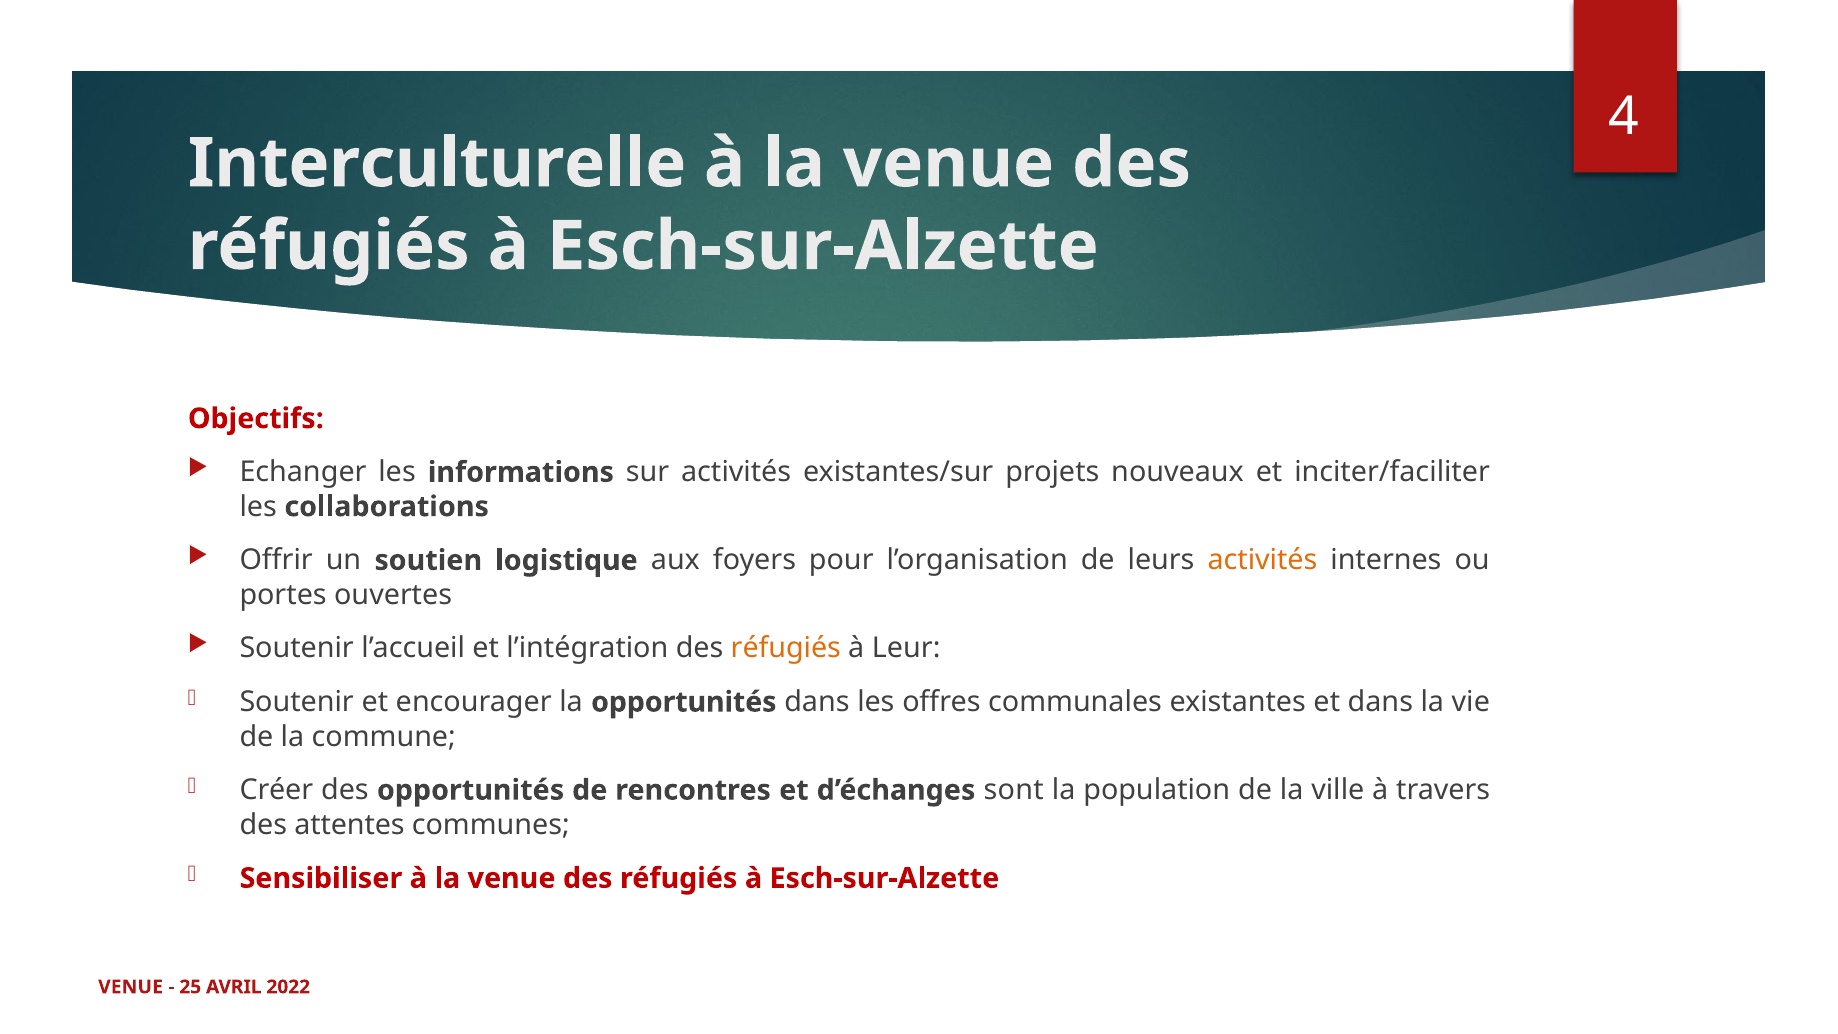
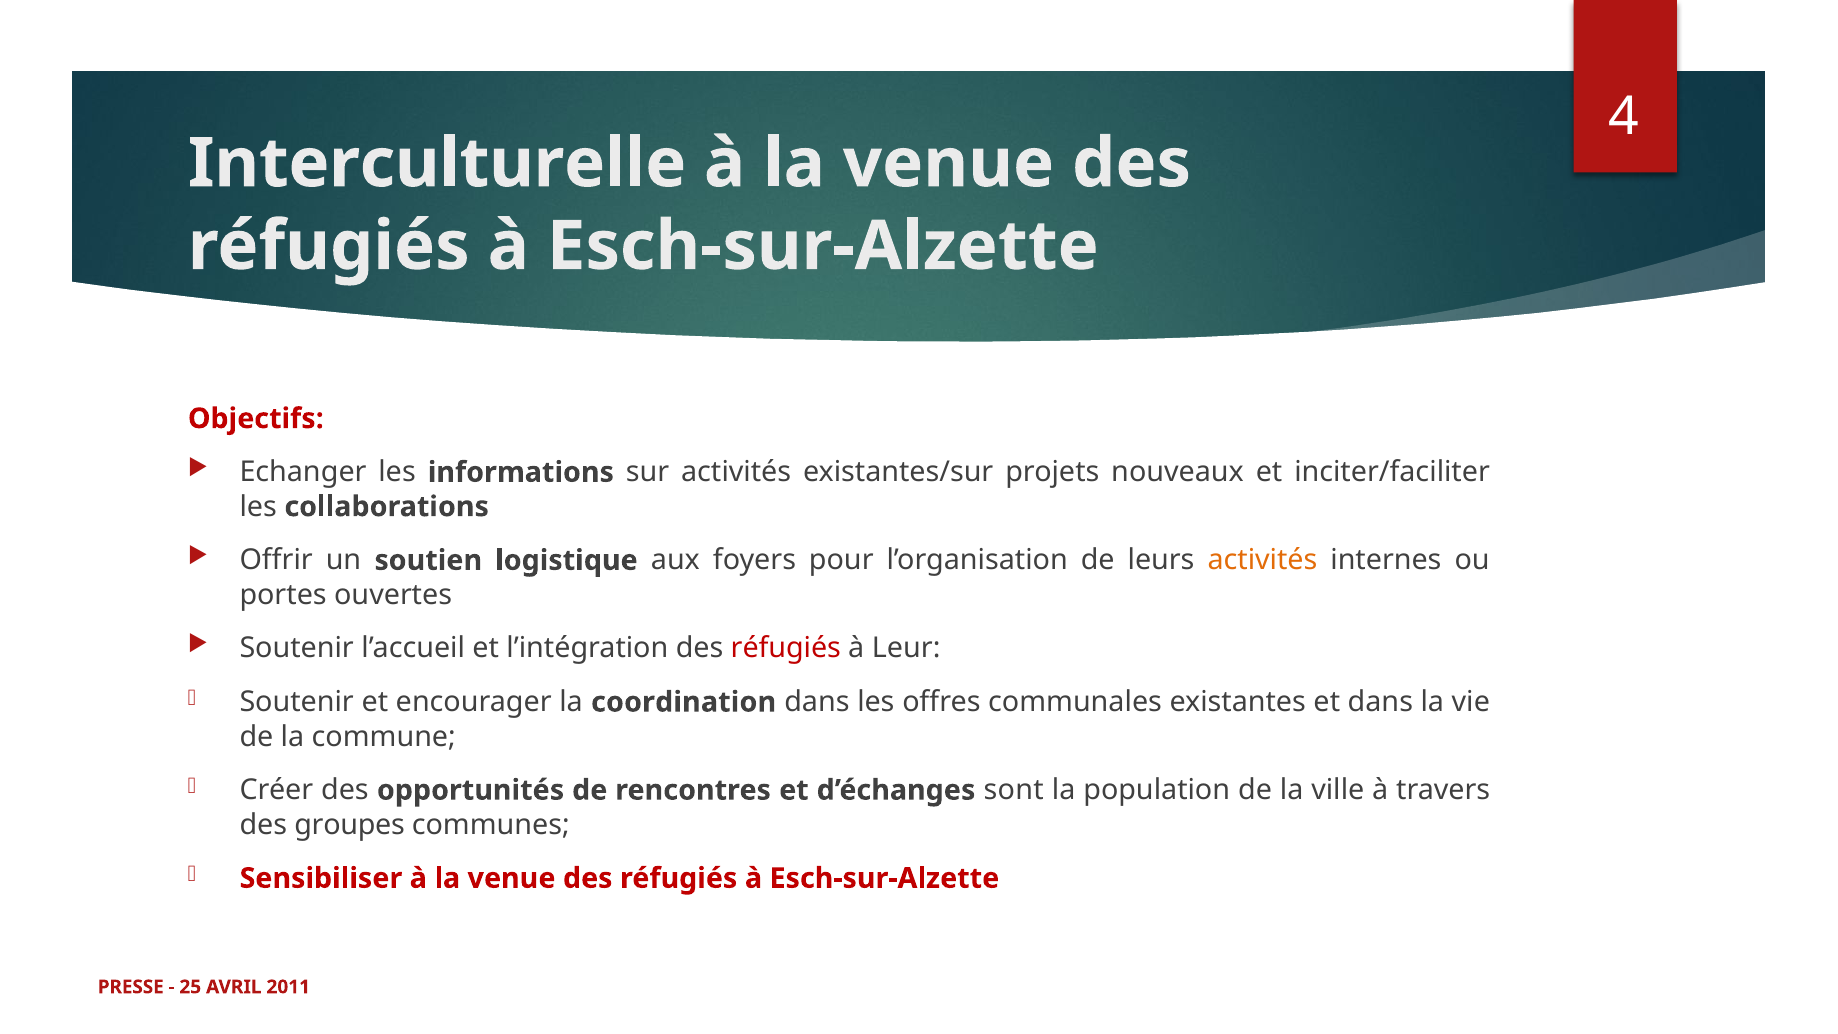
réfugiés colour: orange -> red (786, 648)
la opportunités: opportunités -> coordination (684, 702)
attentes: attentes -> groupes (350, 825)
VENUE: VENUE -> PRESSE (131, 987)
2022: 2022 -> 2011 (288, 987)
